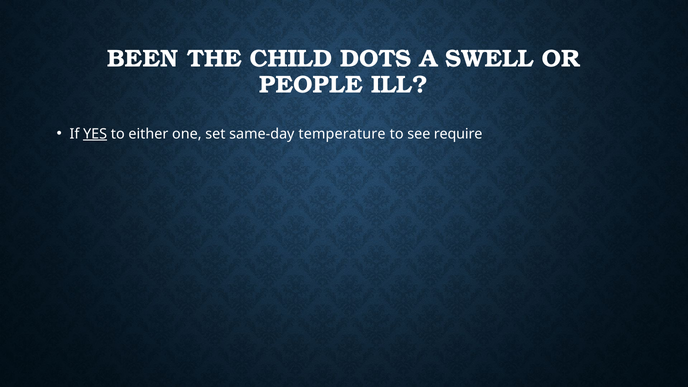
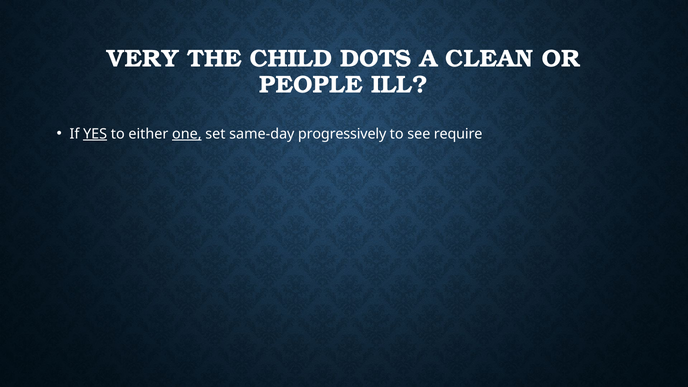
BEEN: BEEN -> VERY (143, 58)
SWELL: SWELL -> CLEAN (489, 58)
one underline: none -> present (187, 134)
temperature: temperature -> progressively (342, 134)
